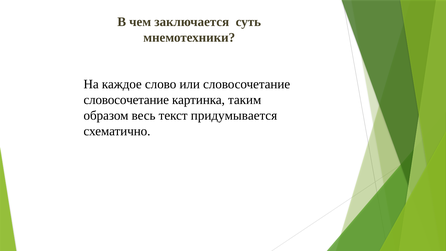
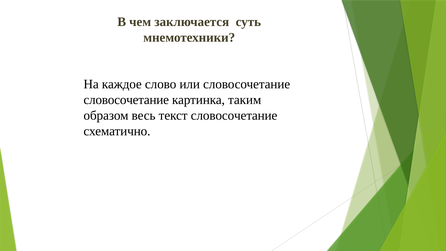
текст придумывается: придумывается -> словосочетание (234, 116)
